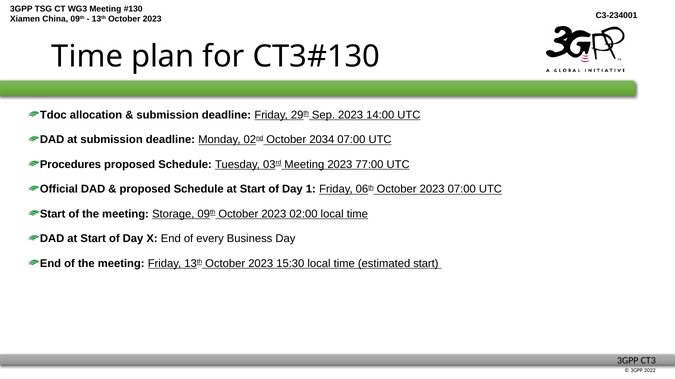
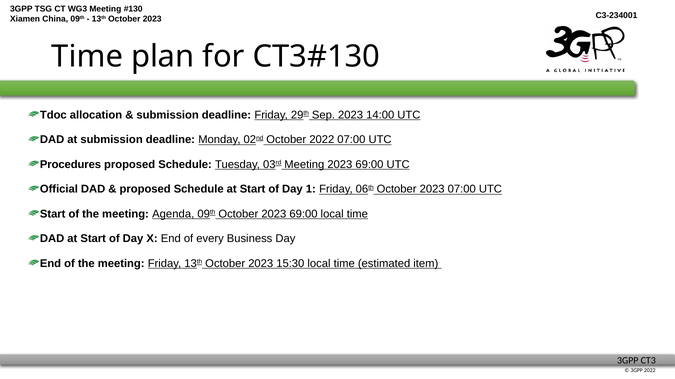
October 2034: 2034 -> 2022 (322, 140)
77:00: 77:00 -> 69:00 (369, 165)
Storage: Storage -> Agenda (173, 214)
October 2023 02:00: 02:00 -> 69:00 (303, 214)
estimated start: start -> item (426, 264)
